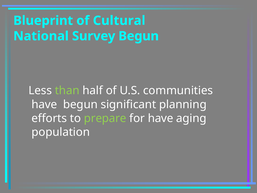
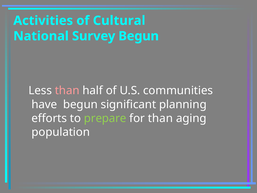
Blueprint: Blueprint -> Activities (43, 21)
than colour: light green -> pink (67, 90)
for have: have -> than (160, 118)
